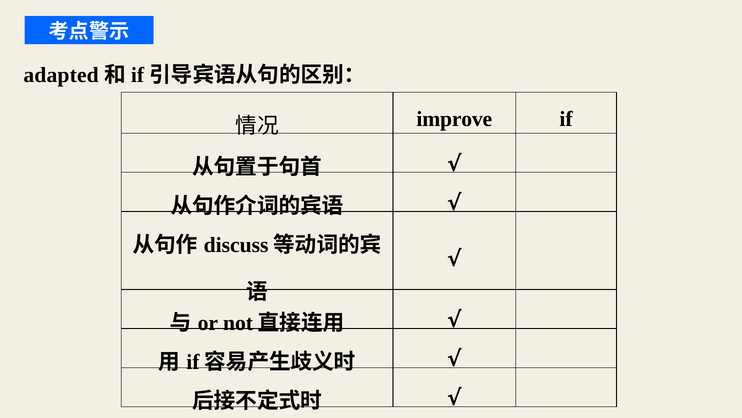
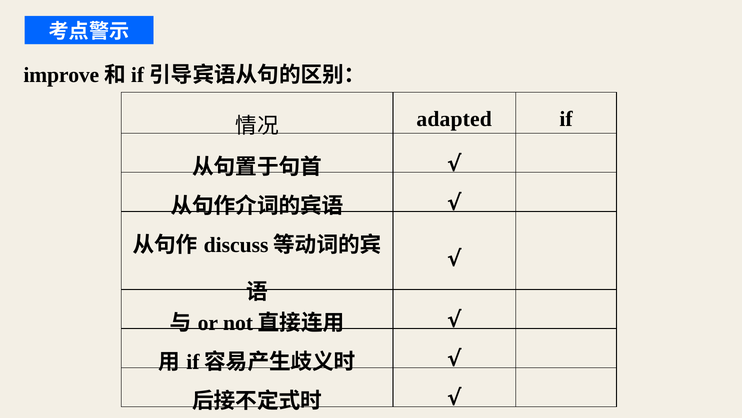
adapted: adapted -> improve (61, 75)
improve: improve -> adapted (454, 119)
